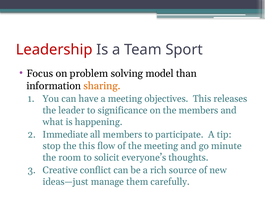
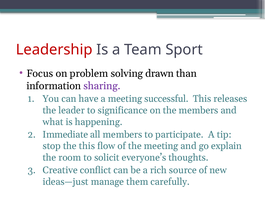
model: model -> drawn (160, 73)
sharing colour: orange -> purple (102, 86)
objectives: objectives -> successful (166, 99)
minute: minute -> explain (226, 146)
